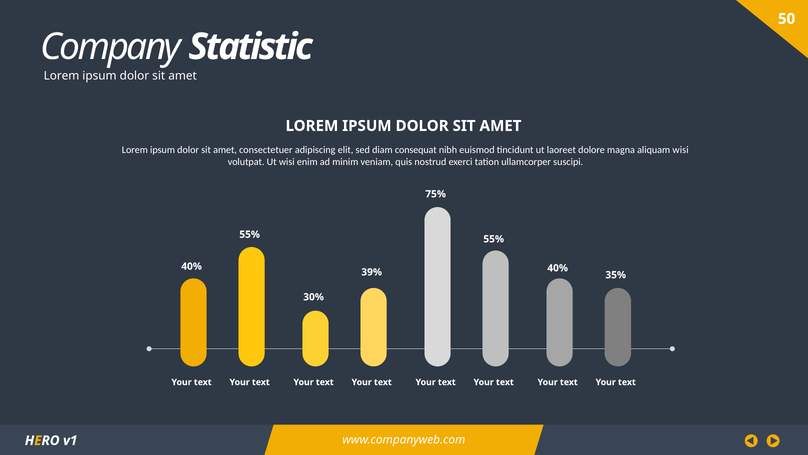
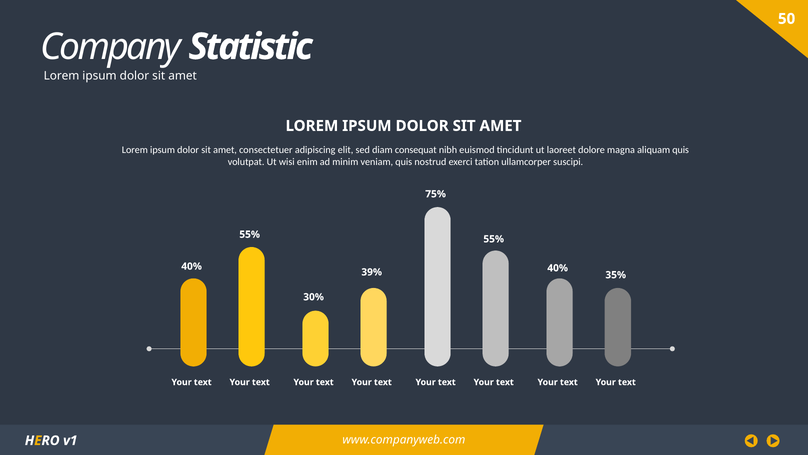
aliquam wisi: wisi -> quis (681, 150)
